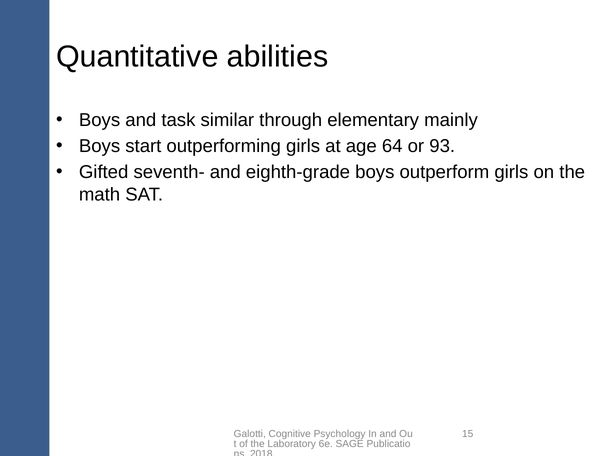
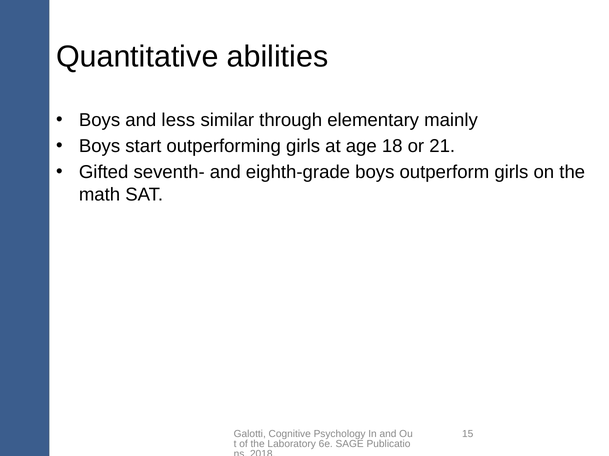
task: task -> less (178, 120)
64: 64 -> 18 (392, 146)
93: 93 -> 21 (442, 146)
